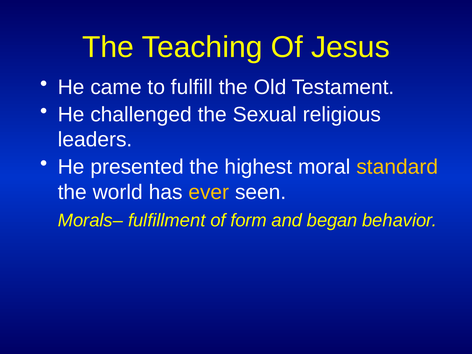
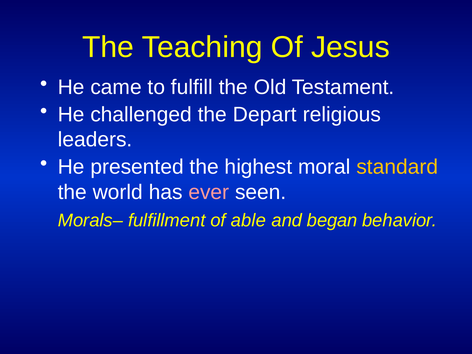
Sexual: Sexual -> Depart (265, 114)
ever colour: yellow -> pink (209, 192)
form: form -> able (248, 220)
